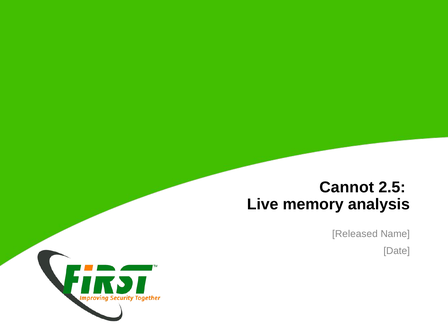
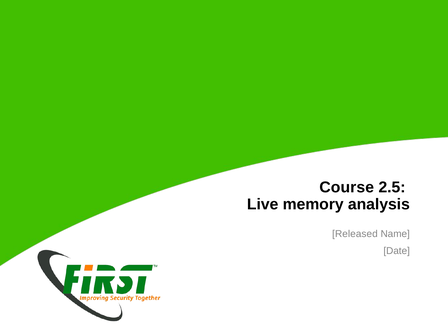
Cannot: Cannot -> Course (347, 187)
